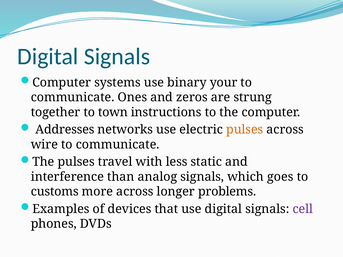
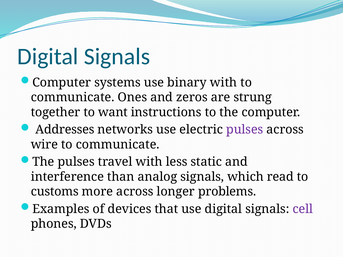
binary your: your -> with (223, 83)
town: town -> want (113, 112)
pulses colour: orange -> purple (245, 130)
goes: goes -> read (280, 177)
